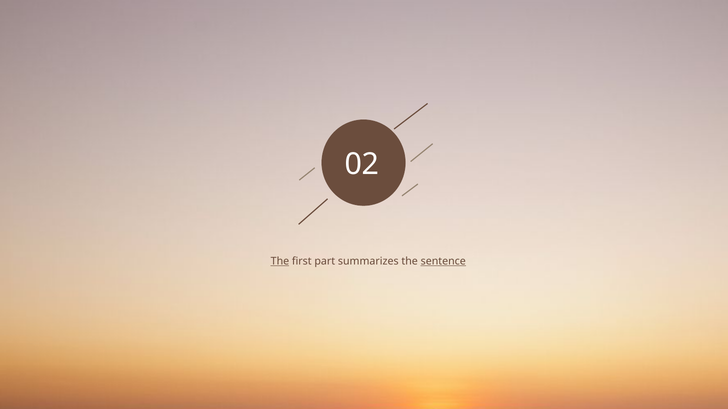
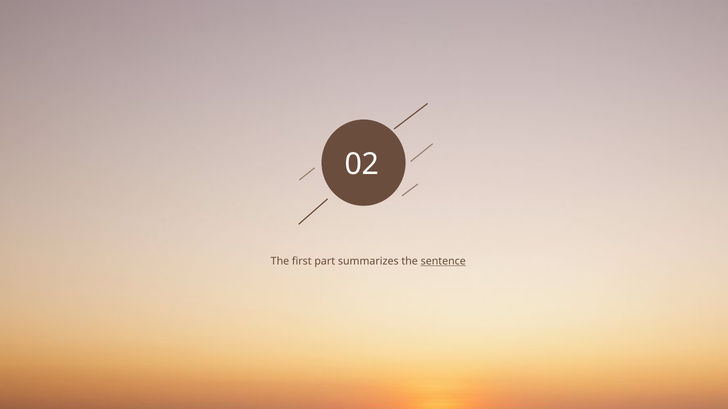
The underline: present -> none (280, 261)
